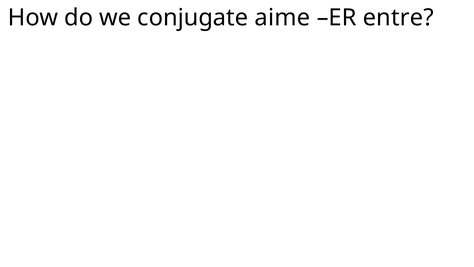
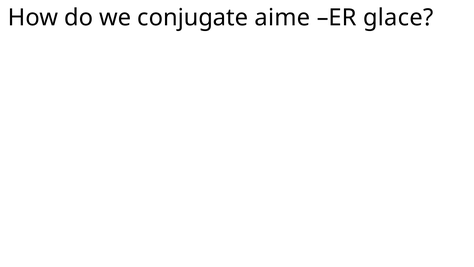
entre: entre -> glace (398, 18)
